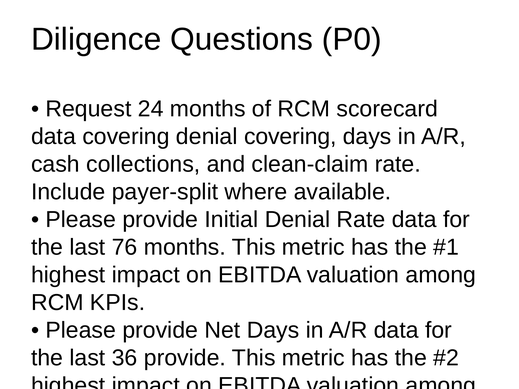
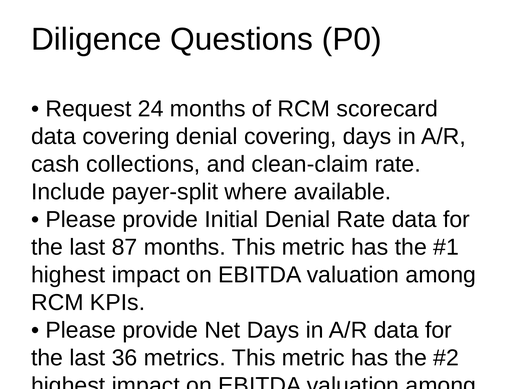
76: 76 -> 87 (125, 247)
36 provide: provide -> metrics (185, 358)
